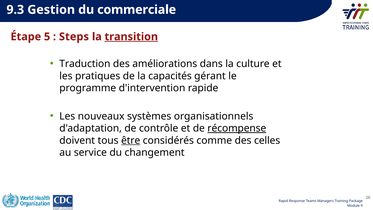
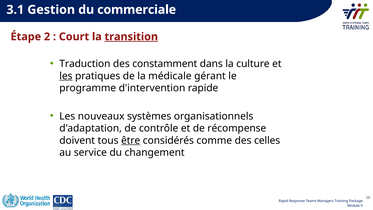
9.3: 9.3 -> 3.1 (15, 10)
5: 5 -> 2 (47, 37)
Steps: Steps -> Court (74, 37)
améliorations: améliorations -> constamment (165, 64)
les underline: none -> present (66, 76)
capacités: capacités -> médicale (170, 76)
récompense underline: present -> none (237, 128)
